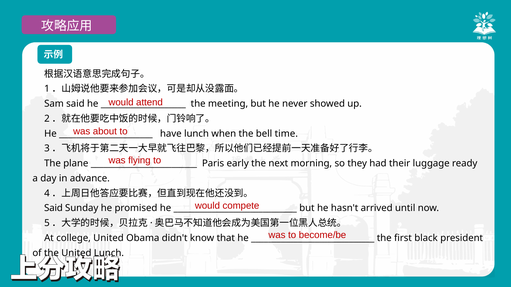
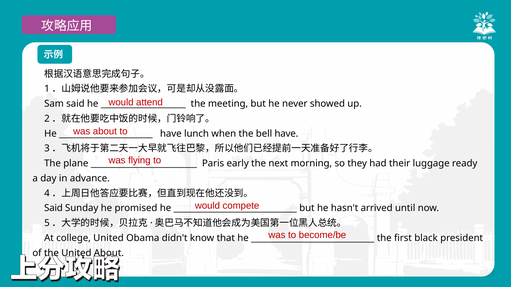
bell time: time -> have (286, 134)
United Lunch: Lunch -> About (109, 253)
